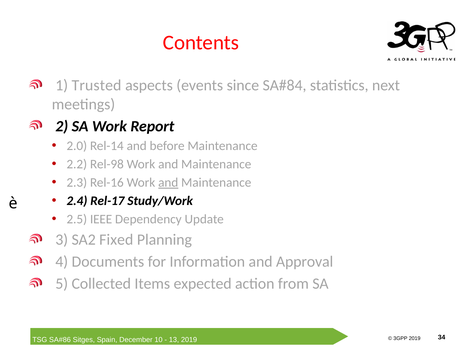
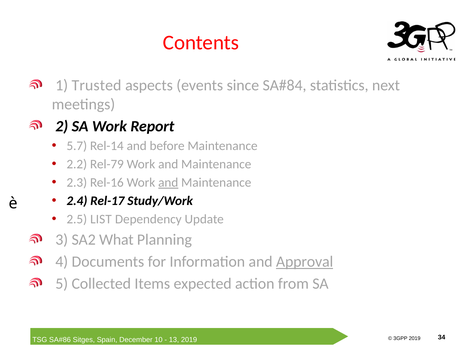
2.0: 2.0 -> 5.7 (77, 146)
Rel-98: Rel-98 -> Rel-79 (107, 164)
IEEE: IEEE -> LIST (101, 219)
Fixed: Fixed -> What (116, 240)
Approval underline: none -> present (305, 262)
